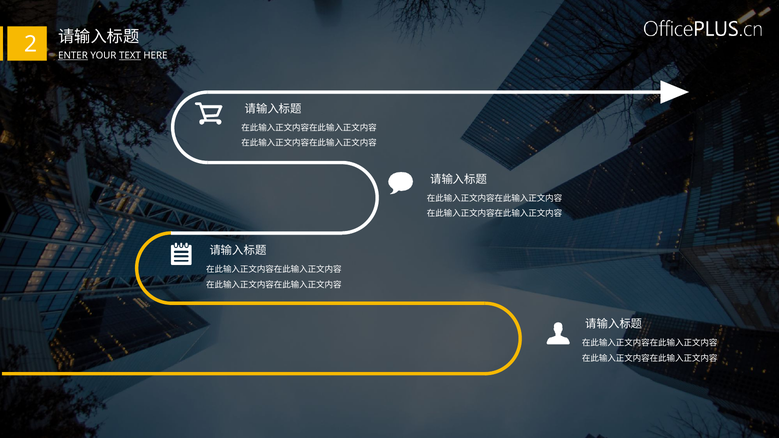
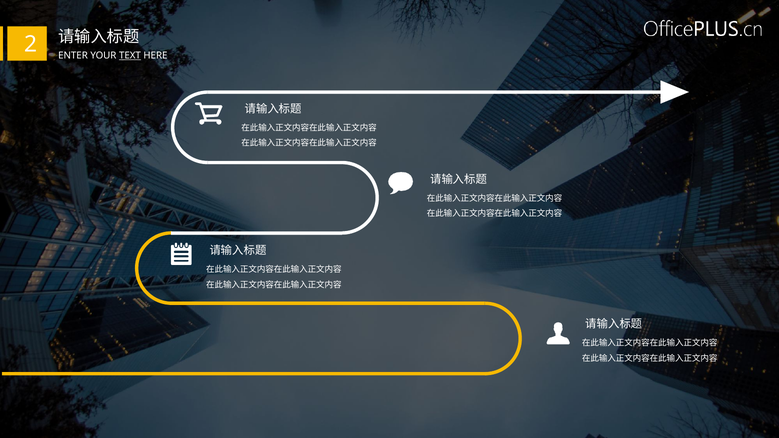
ENTER underline: present -> none (73, 56)
